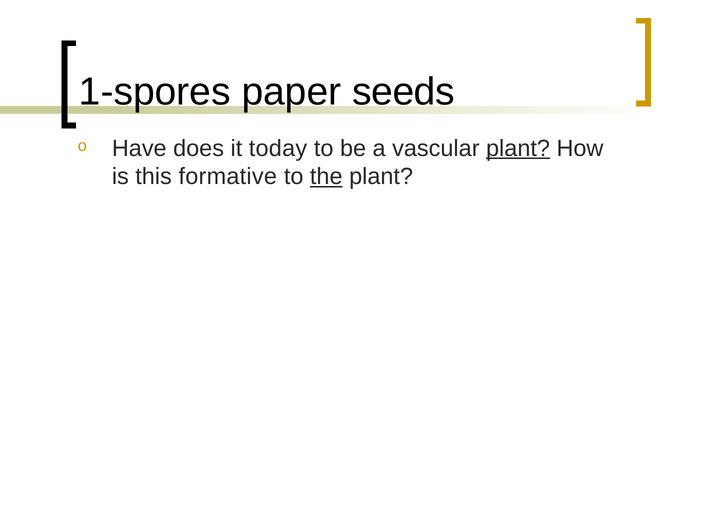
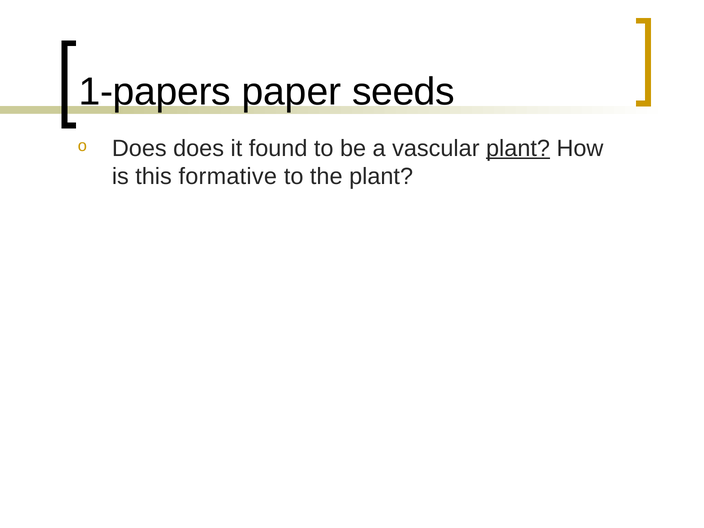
1-spores: 1-spores -> 1-papers (155, 92)
Have: Have -> Does (139, 148)
today: today -> found (278, 148)
the underline: present -> none (326, 176)
